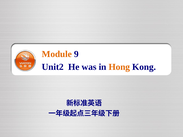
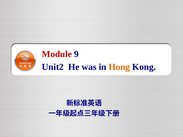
Module colour: orange -> red (57, 54)
